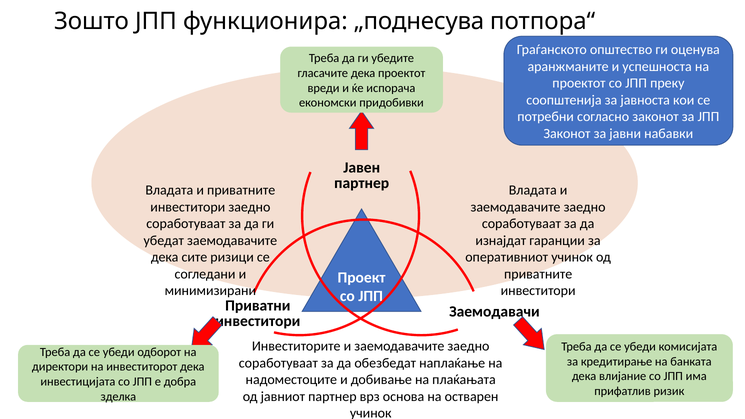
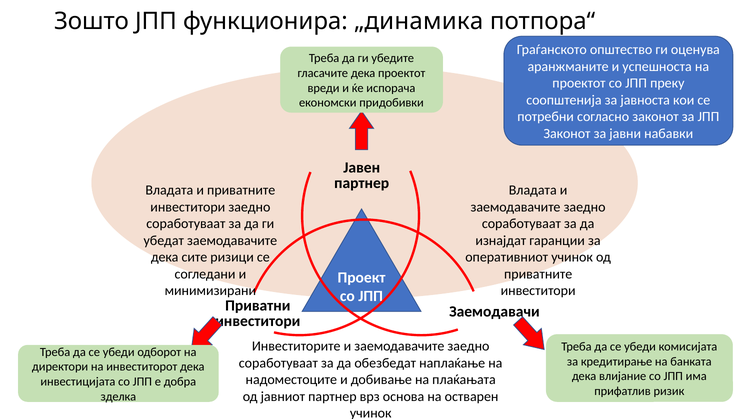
„поднесува: „поднесува -> „динамика (419, 21)
